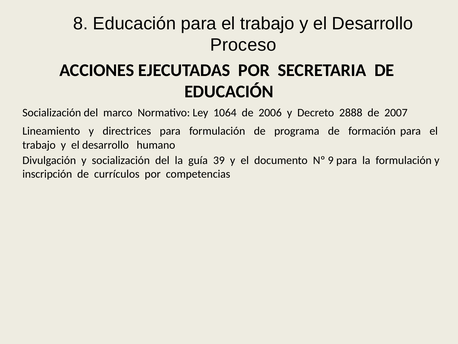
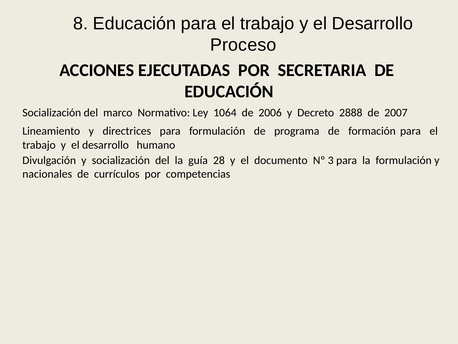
39: 39 -> 28 (219, 160)
9: 9 -> 3 (331, 160)
inscripción: inscripción -> nacionales (47, 174)
